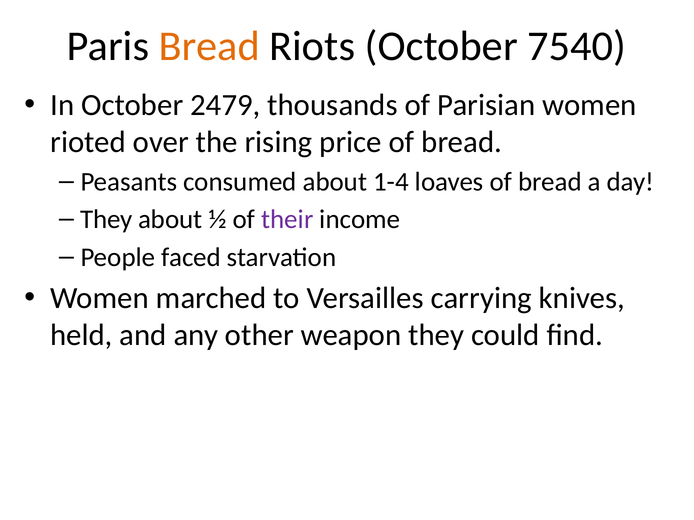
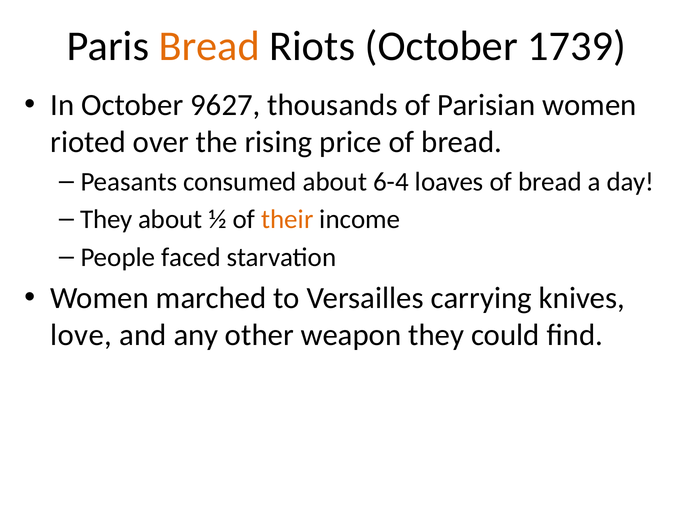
7540: 7540 -> 1739 (577, 46)
2479: 2479 -> 9627 (225, 105)
1-4: 1-4 -> 6-4 (391, 182)
their colour: purple -> orange (287, 220)
held: held -> love (81, 336)
